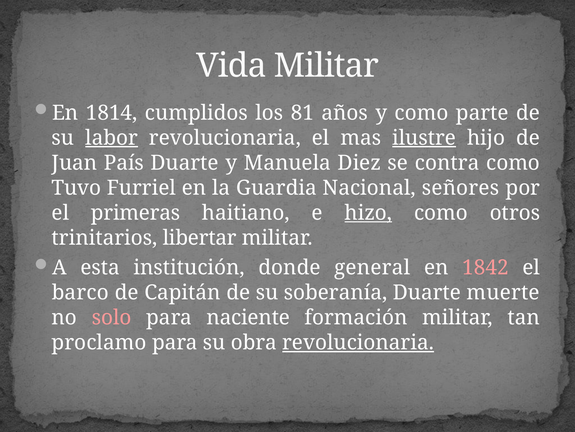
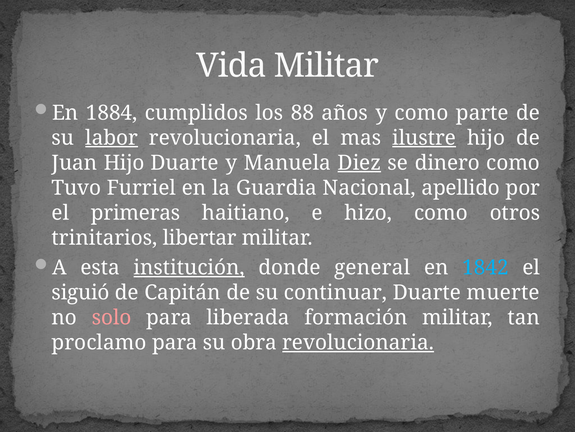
1814: 1814 -> 1884 (112, 113)
81: 81 -> 88 (302, 113)
Juan País: País -> Hijo (124, 163)
Diez underline: none -> present (359, 163)
contra: contra -> dinero (447, 163)
señores: señores -> apellido (461, 188)
hizo underline: present -> none (368, 212)
institución underline: none -> present (189, 267)
1842 colour: pink -> light blue (485, 267)
barco: barco -> siguió (81, 292)
soberanía: soberanía -> continuar (336, 292)
naciente: naciente -> liberada (248, 317)
